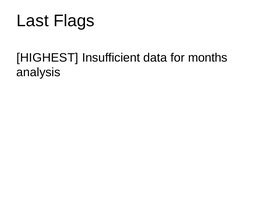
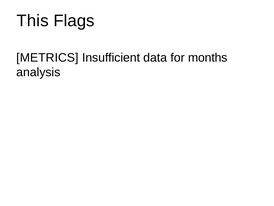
Last: Last -> This (33, 21)
HIGHEST: HIGHEST -> METRICS (47, 57)
